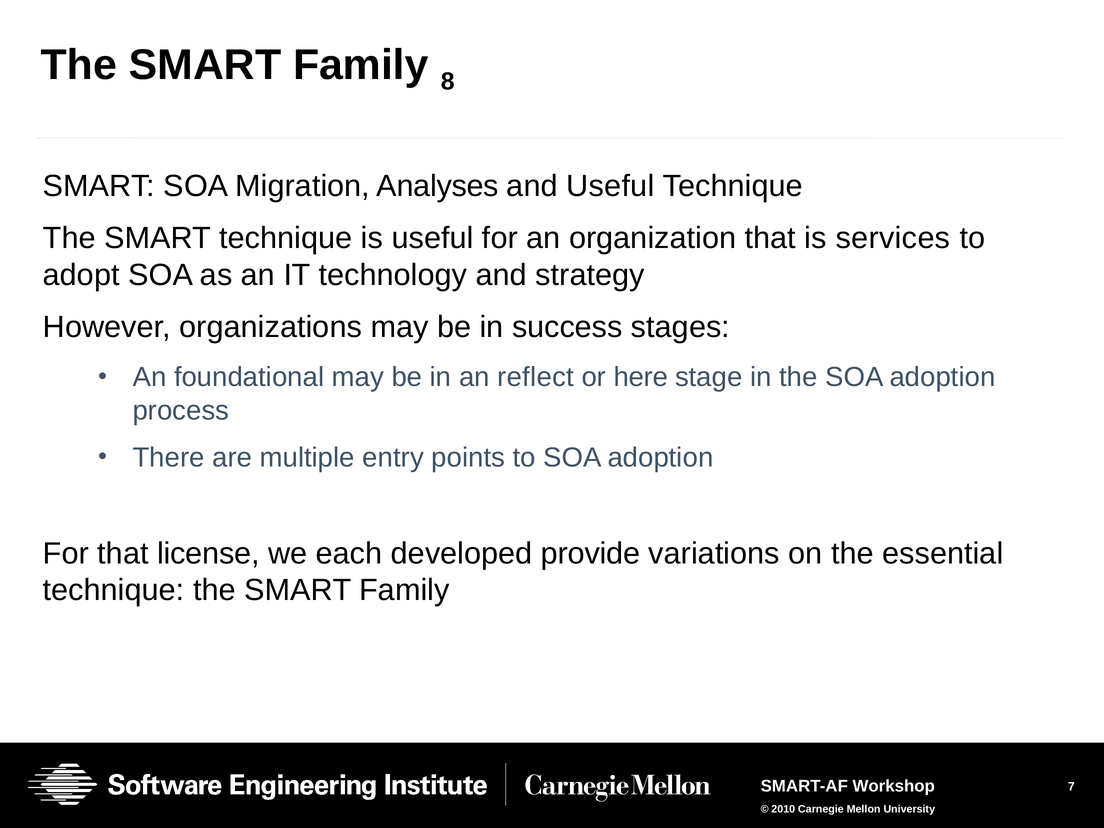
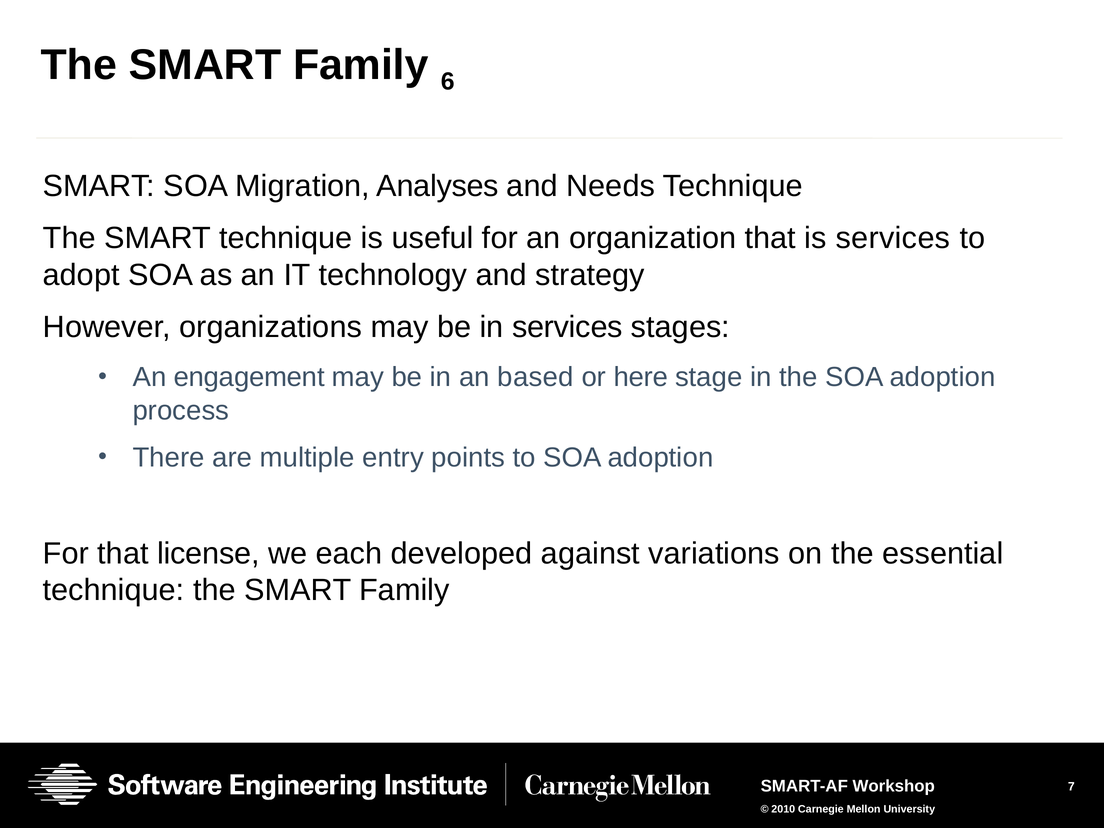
8: 8 -> 6 (448, 82)
and Useful: Useful -> Needs (611, 186)
in success: success -> services (567, 327)
foundational: foundational -> engagement (249, 377)
reflect: reflect -> based (536, 377)
provide: provide -> against (590, 553)
